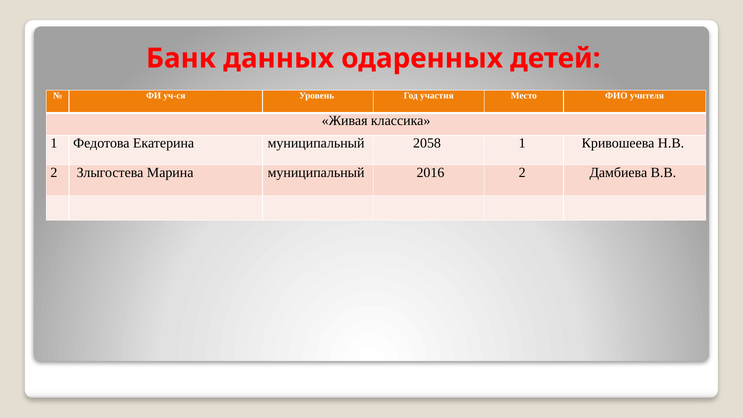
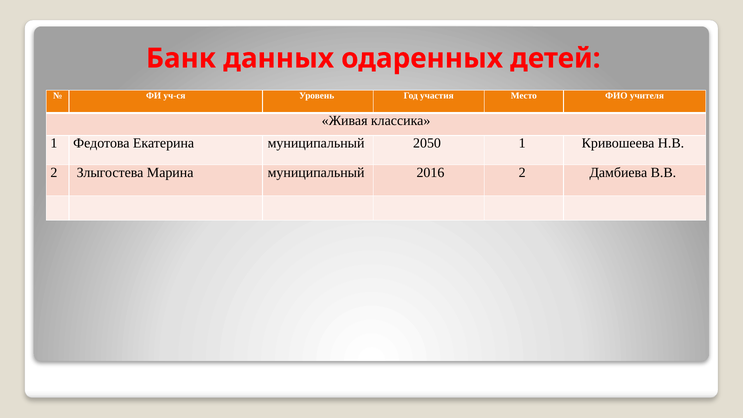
2058: 2058 -> 2050 (427, 143)
